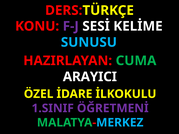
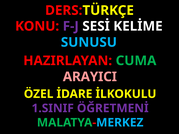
ARAYICI colour: white -> pink (90, 77)
